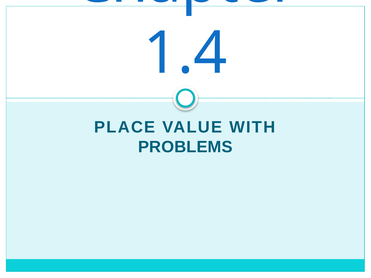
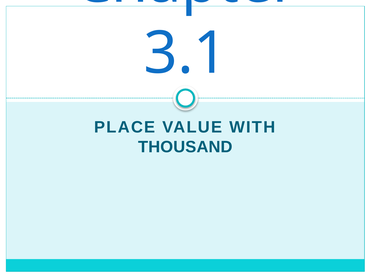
1.4: 1.4 -> 3.1 (186, 53)
PROBLEMS: PROBLEMS -> THOUSAND (185, 147)
